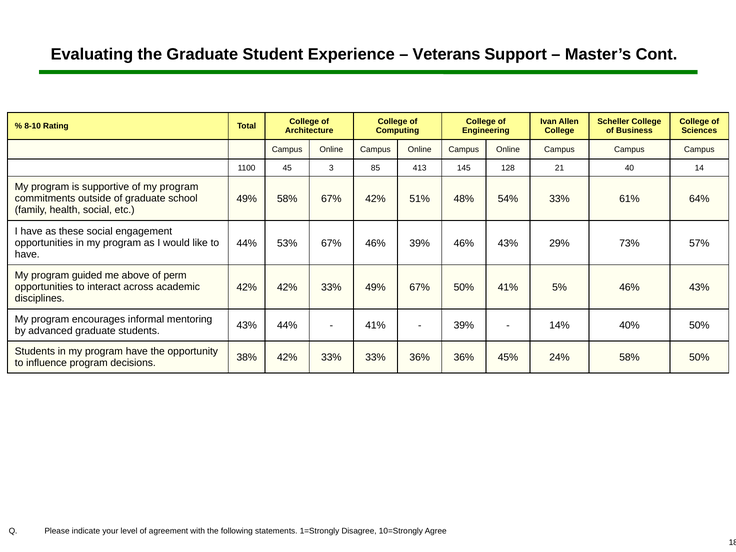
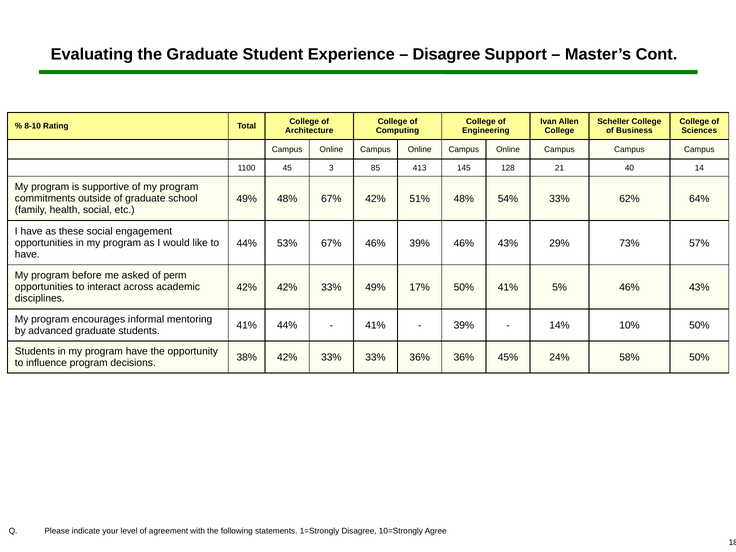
Veterans: Veterans -> Disagree (447, 55)
49% 58%: 58% -> 48% (287, 199)
61%: 61% -> 62% (629, 199)
guided: guided -> before (87, 276)
above: above -> asked (136, 276)
49% 67%: 67% -> 17% (420, 287)
43%: 43% -> 41% (247, 326)
40%: 40% -> 10% (629, 326)
